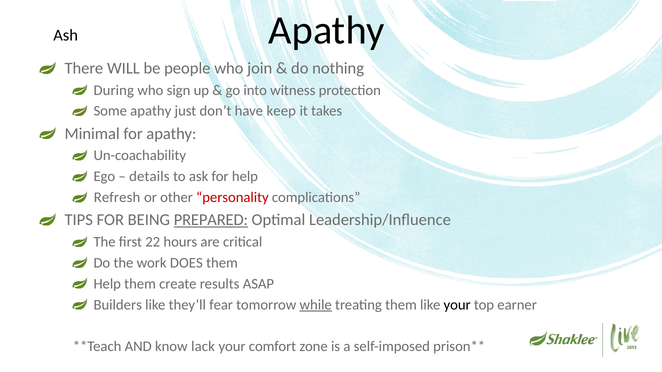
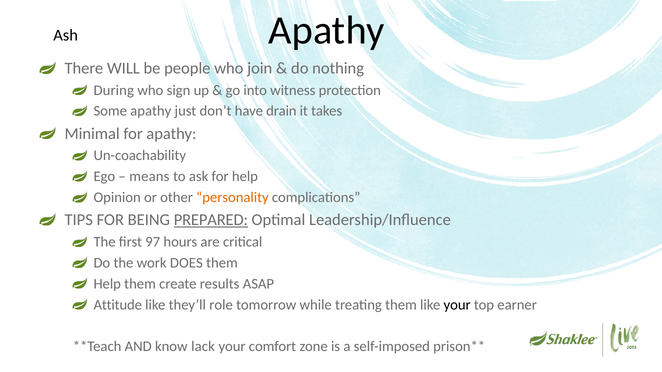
keep: keep -> drain (281, 111)
details: details -> means (149, 177)
Refresh: Refresh -> Opinion (117, 198)
personality colour: red -> orange (232, 198)
22: 22 -> 97 (153, 242)
Builders: Builders -> Attitude (118, 305)
fear: fear -> role (221, 305)
while underline: present -> none (316, 305)
